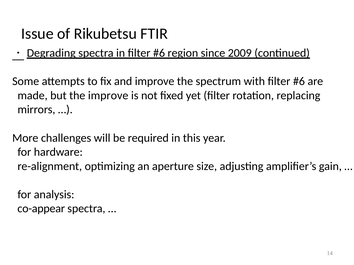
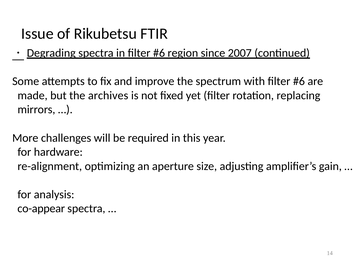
2009: 2009 -> 2007 (240, 53)
the improve: improve -> archives (108, 96)
